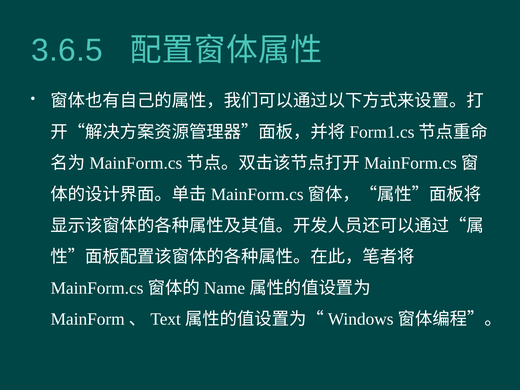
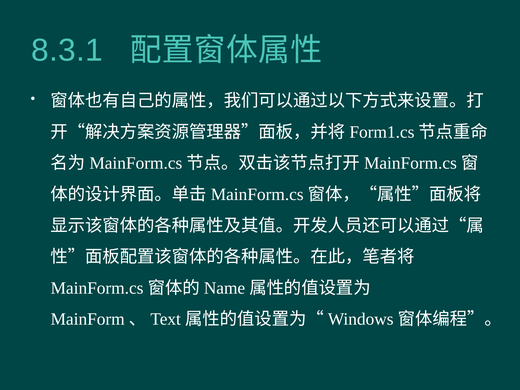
3.6.5: 3.6.5 -> 8.3.1 (67, 50)
